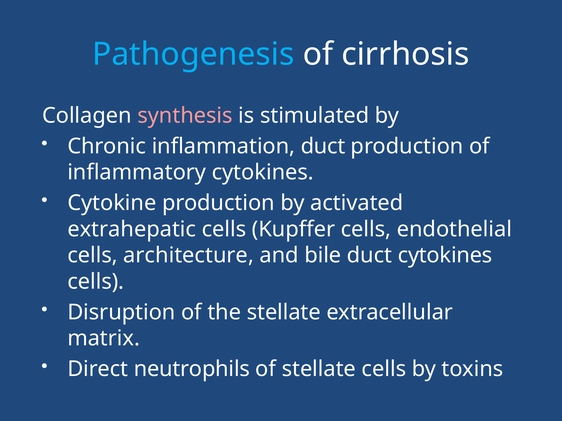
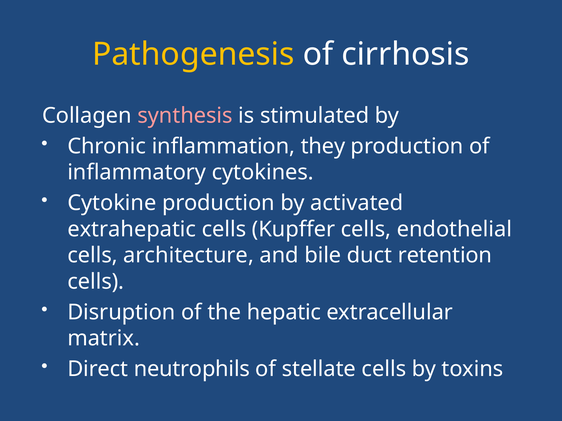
Pathogenesis colour: light blue -> yellow (193, 54)
inflammation duct: duct -> they (323, 146)
duct cytokines: cytokines -> retention (445, 256)
the stellate: stellate -> hepatic (284, 313)
